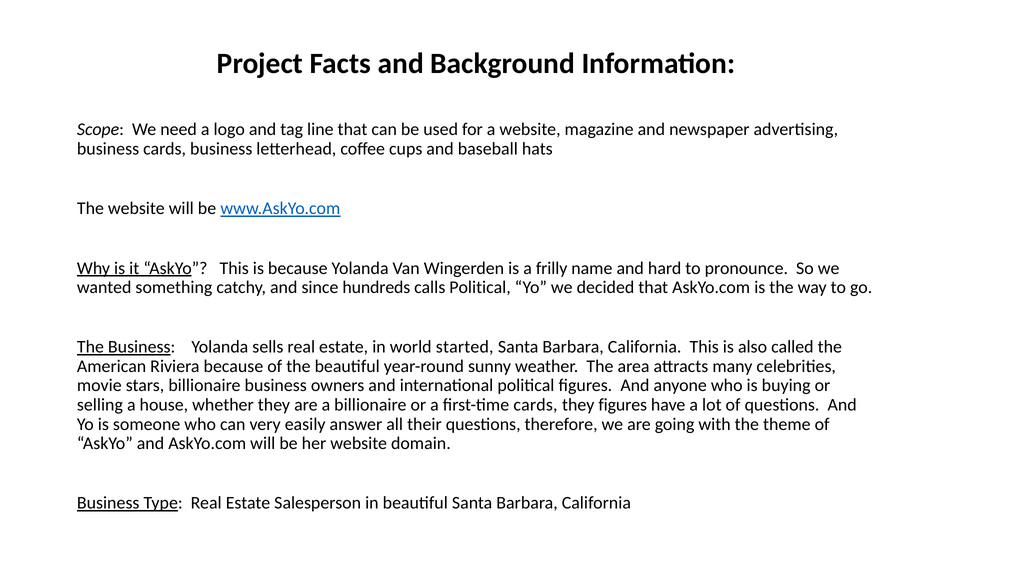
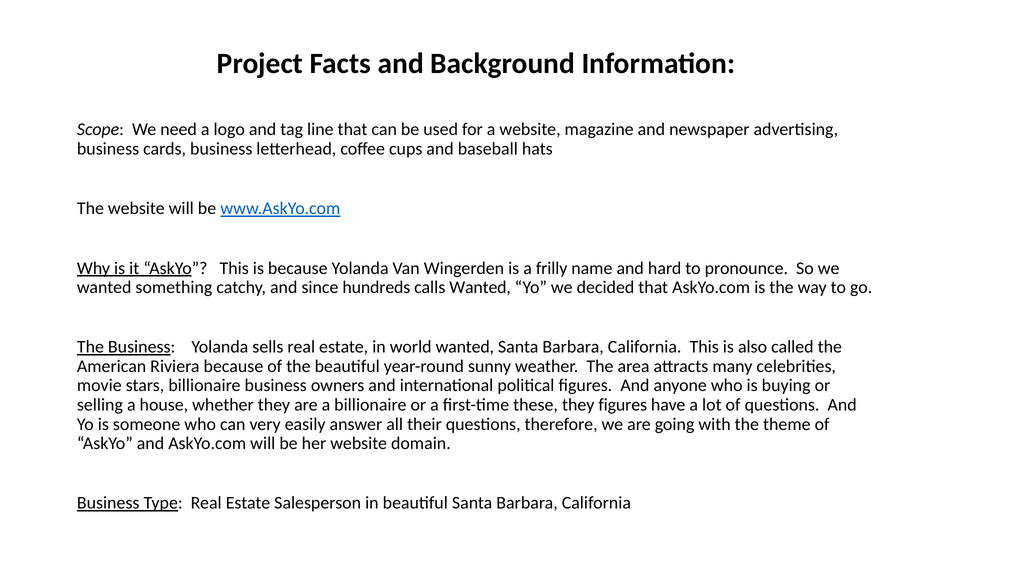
calls Political: Political -> Wanted (480, 288)
world started: started -> wanted (465, 347)
first-time cards: cards -> these (536, 405)
